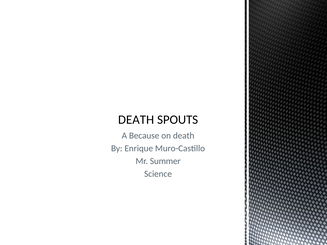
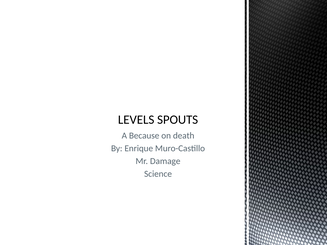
DEATH: DEATH -> LEVELS (136, 120)
Summer: Summer -> Damage (165, 161)
